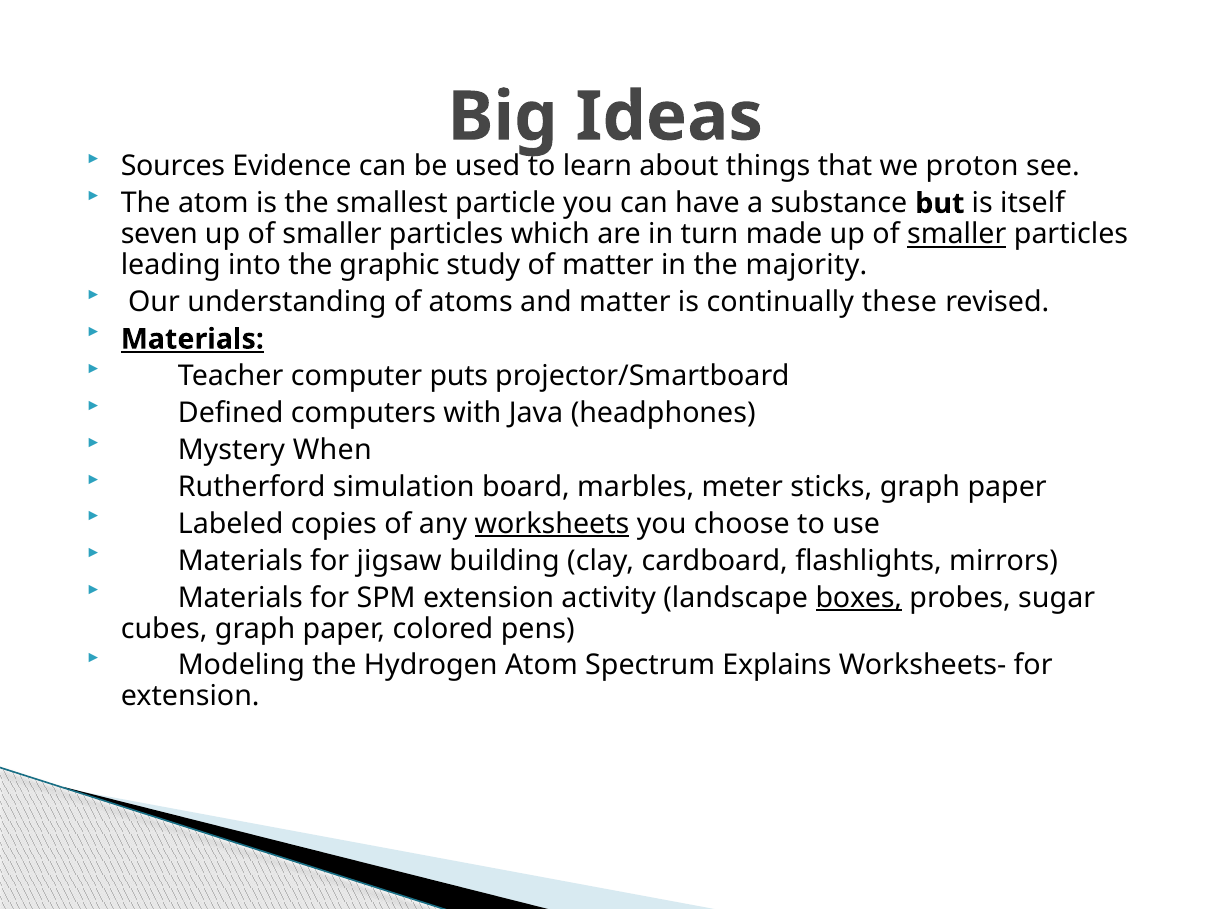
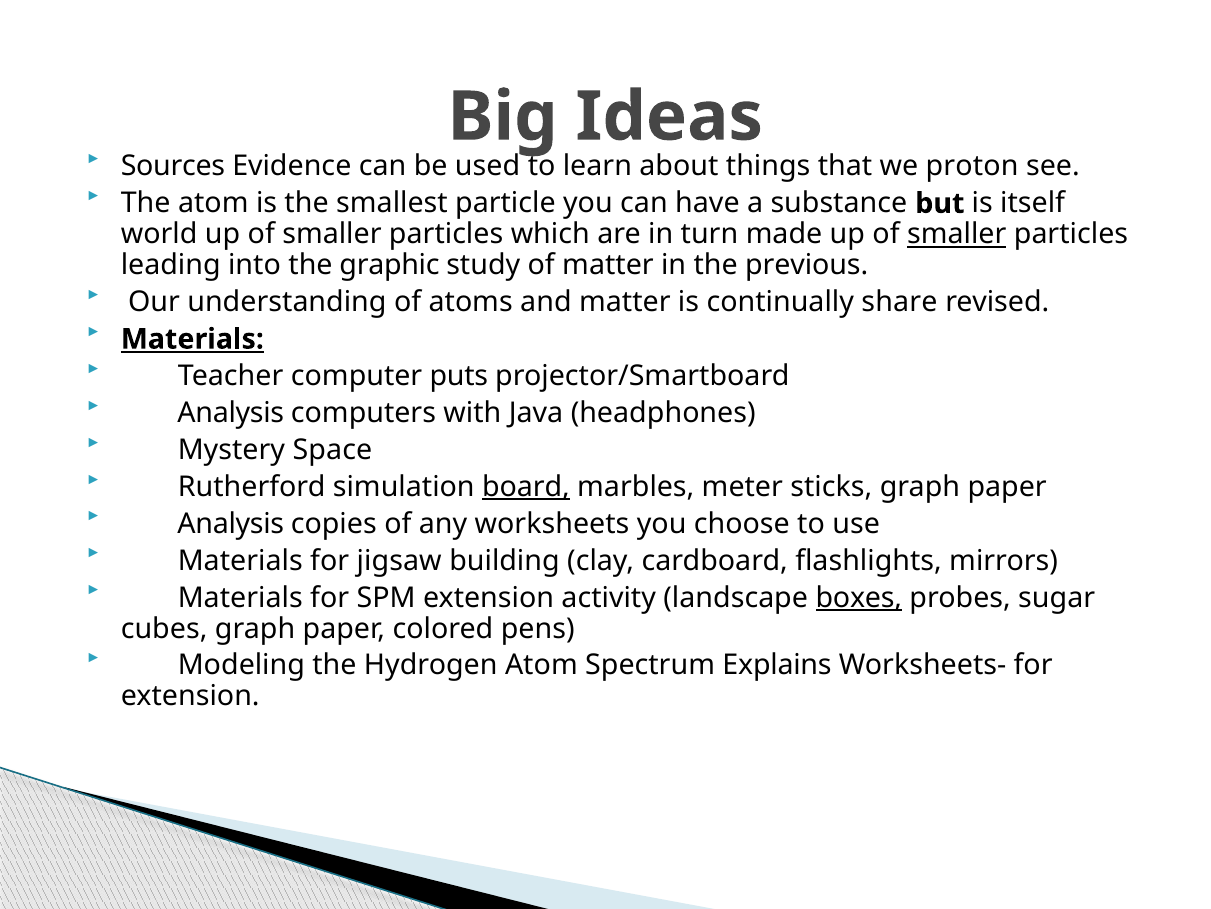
seven: seven -> world (159, 234)
majority: majority -> previous (807, 265)
these: these -> share (899, 302)
Defined: Defined -> Analysis (231, 413)
When: When -> Space (332, 450)
board underline: none -> present (526, 486)
Labeled: Labeled -> Analysis (231, 523)
worksheets underline: present -> none (552, 523)
